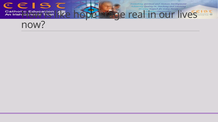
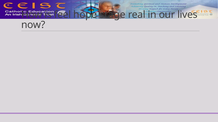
like: like -> feel (63, 15)
